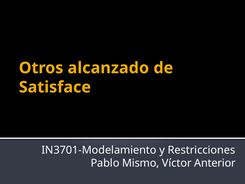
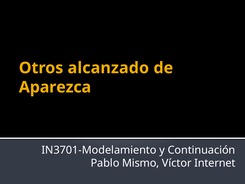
Satisface: Satisface -> Aparezca (55, 87)
Restricciones: Restricciones -> Continuación (202, 150)
Anterior: Anterior -> Internet (215, 163)
